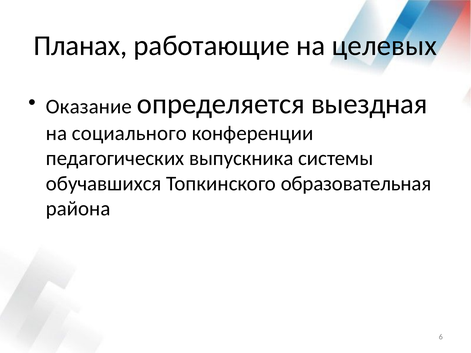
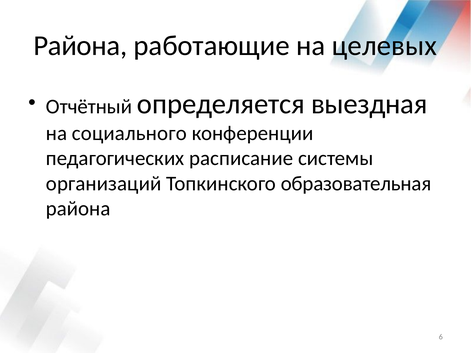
Планах: Планах -> Района (80, 46)
Оказание: Оказание -> Отчётный (89, 107)
выпускника: выпускника -> расписание (241, 158)
обучавшихся: обучавшихся -> организаций (104, 184)
